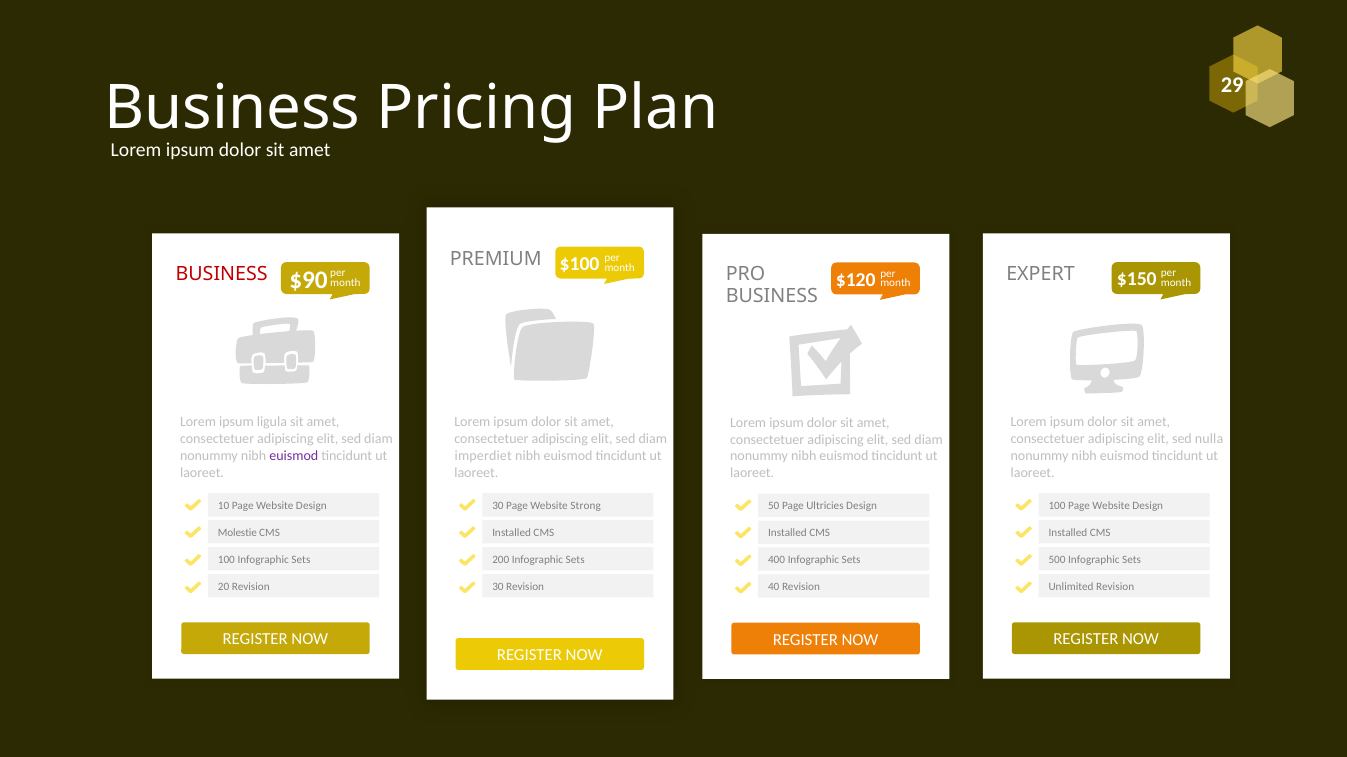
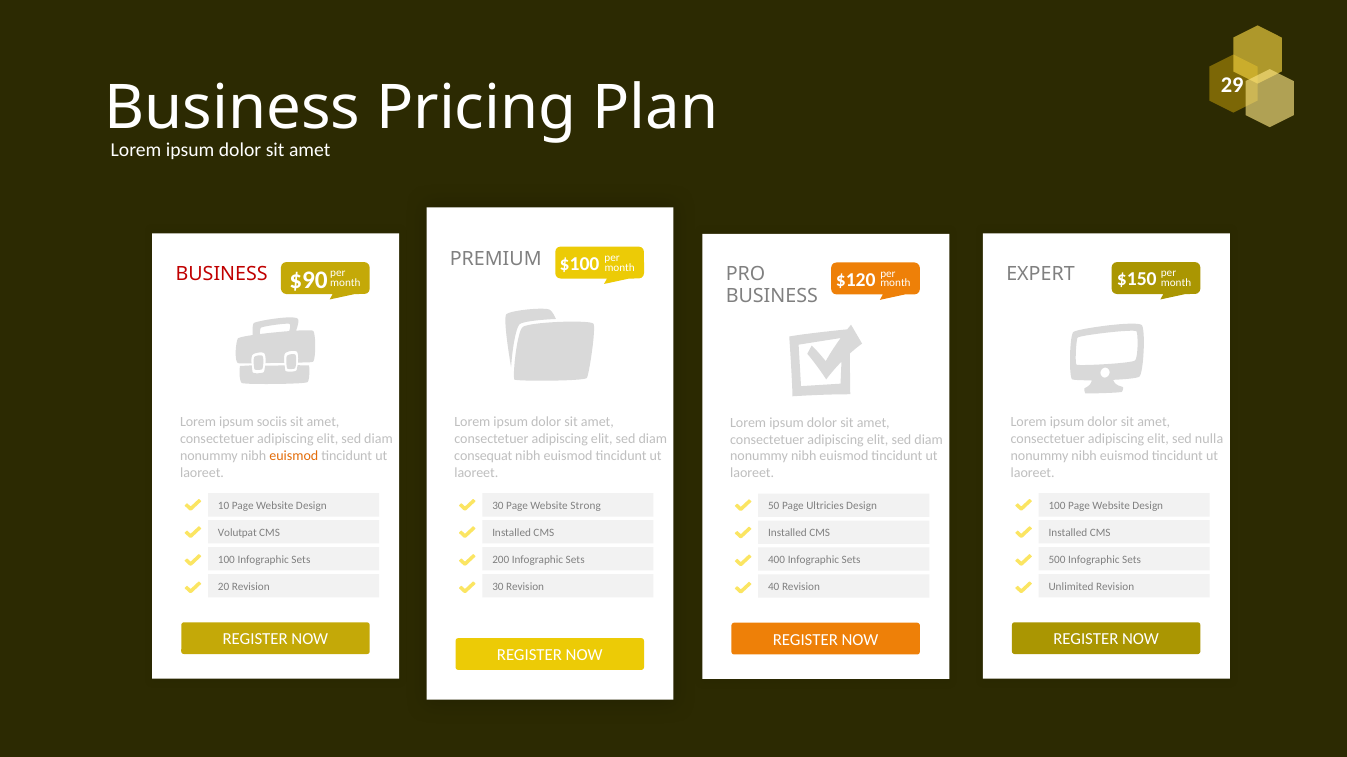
ligula: ligula -> sociis (272, 423)
euismod colour: purple -> orange (294, 456)
imperdiet: imperdiet -> consequat (483, 456)
Molestie: Molestie -> Volutpat (237, 533)
